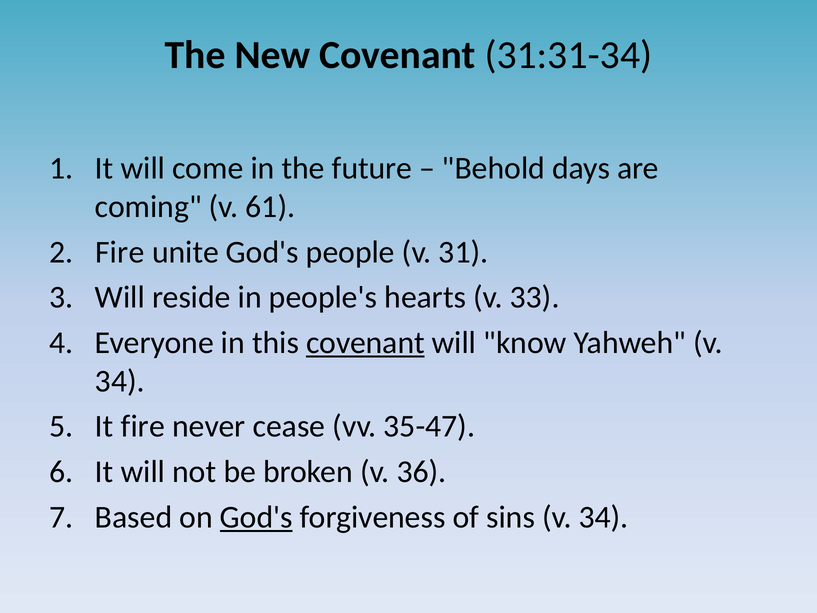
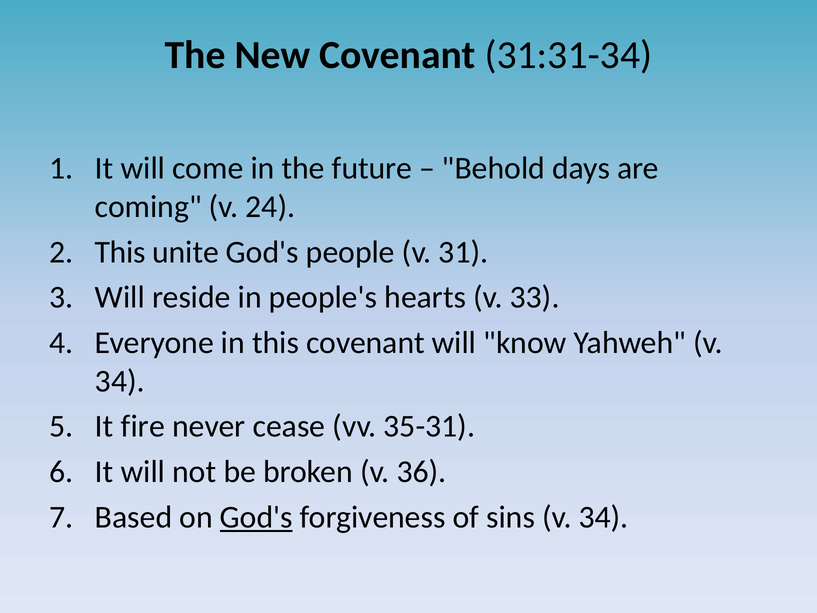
61: 61 -> 24 (270, 207)
Fire: Fire -> This (120, 252)
covenant underline: present -> none (365, 343)
35-47: 35-47 -> 35-31 (429, 426)
